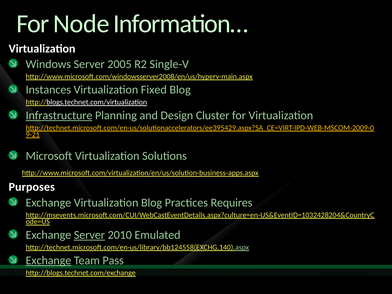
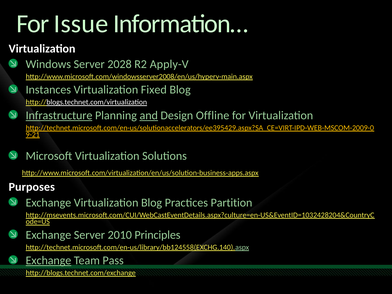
Node: Node -> Issue (81, 24)
2005: 2005 -> 2028 (120, 64)
Single-V: Single-V -> Apply-V (169, 64)
and underline: none -> present (149, 115)
Cluster: Cluster -> Offline (213, 115)
Requires: Requires -> Partition (231, 203)
Server underline: present -> none (89, 235)
Emulated: Emulated -> Principles (158, 235)
